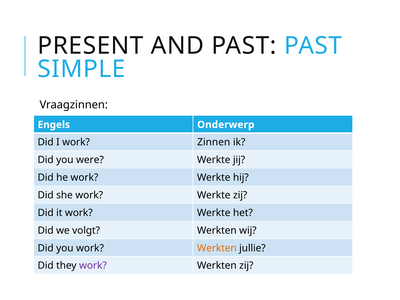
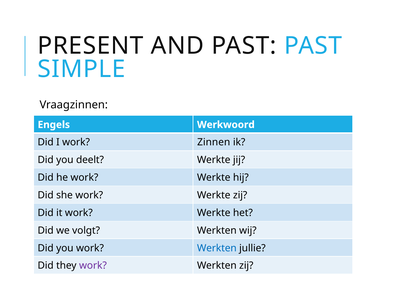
Onderwerp: Onderwerp -> Werkwoord (226, 125)
were: were -> deelt (90, 160)
Werkten colour: orange -> blue (217, 248)
